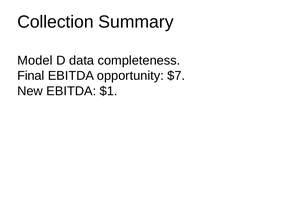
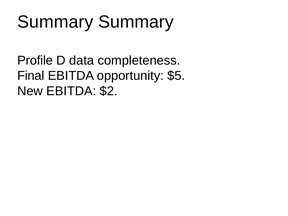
Collection: Collection -> Summary (55, 22)
Model: Model -> Profile (35, 60)
$7: $7 -> $5 (176, 76)
$1: $1 -> $2 (109, 91)
